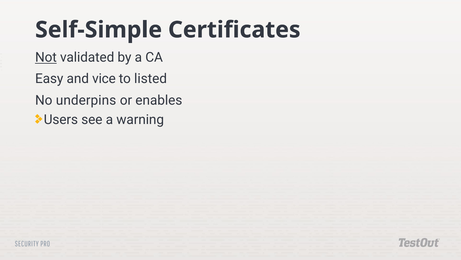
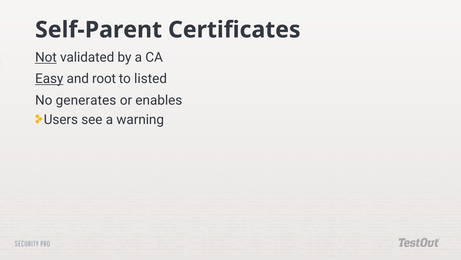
Self-Simple: Self-Simple -> Self-Parent (99, 30)
Easy underline: none -> present (49, 79)
vice: vice -> root (104, 79)
underpins: underpins -> generates (86, 100)
